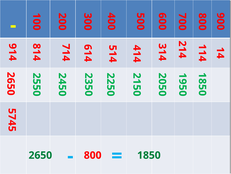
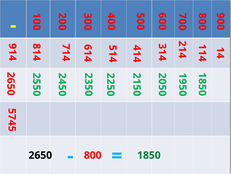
2650 colour: green -> black (40, 155)
